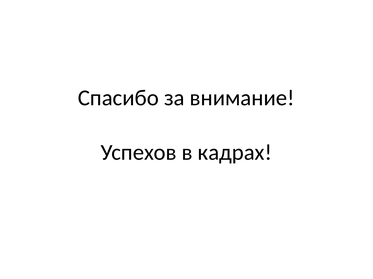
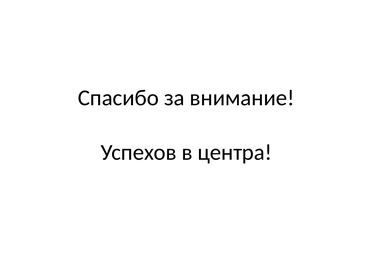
кадрах: кадрах -> центра (235, 153)
